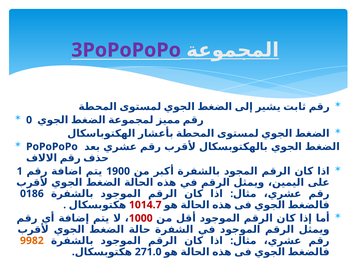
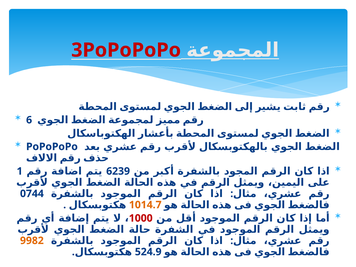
3PoPoPoPo colour: purple -> red (126, 50)
0: 0 -> 6 (29, 120)
1900: 1900 -> 6239 (118, 171)
0186: 0186 -> 0744 (32, 194)
1014.7 colour: red -> orange (145, 205)
271.0: 271.0 -> 524.9 (148, 252)
